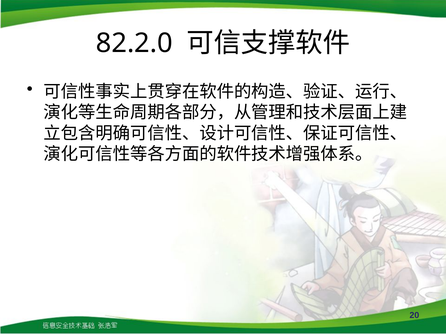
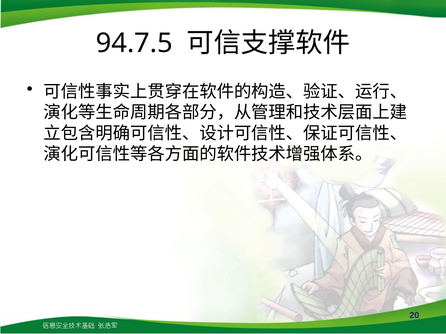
82.2.0: 82.2.0 -> 94.7.5 (134, 43)
